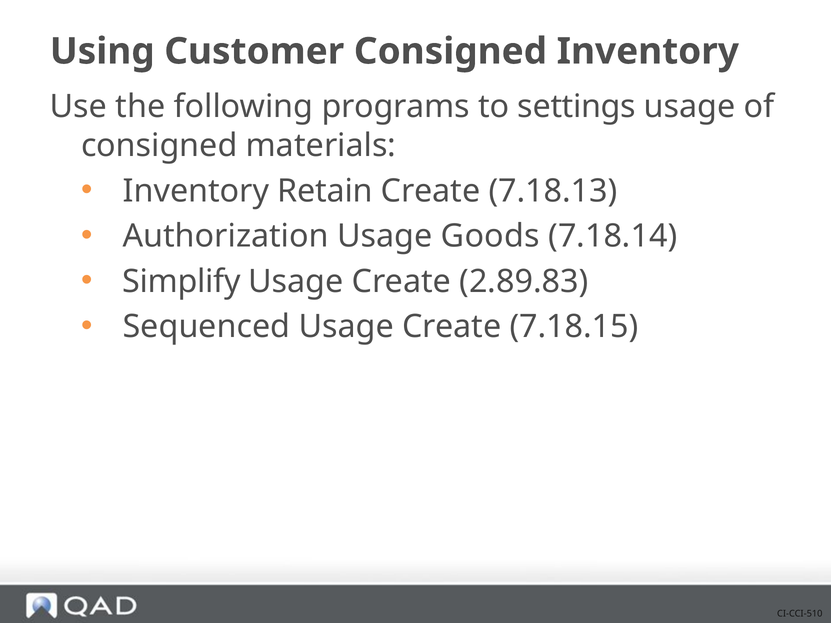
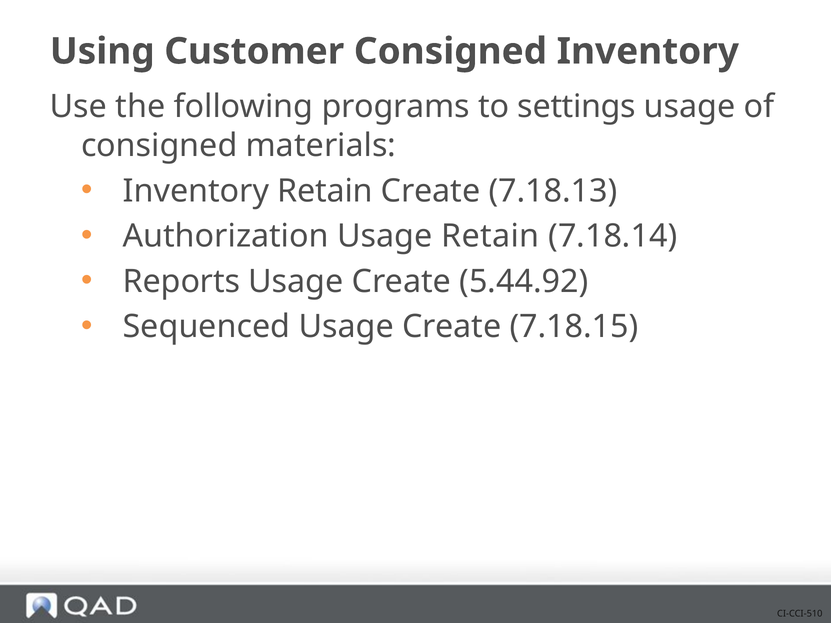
Usage Goods: Goods -> Retain (490, 236)
Simplify: Simplify -> Reports (182, 281)
2.89.83: 2.89.83 -> 5.44.92 (524, 281)
